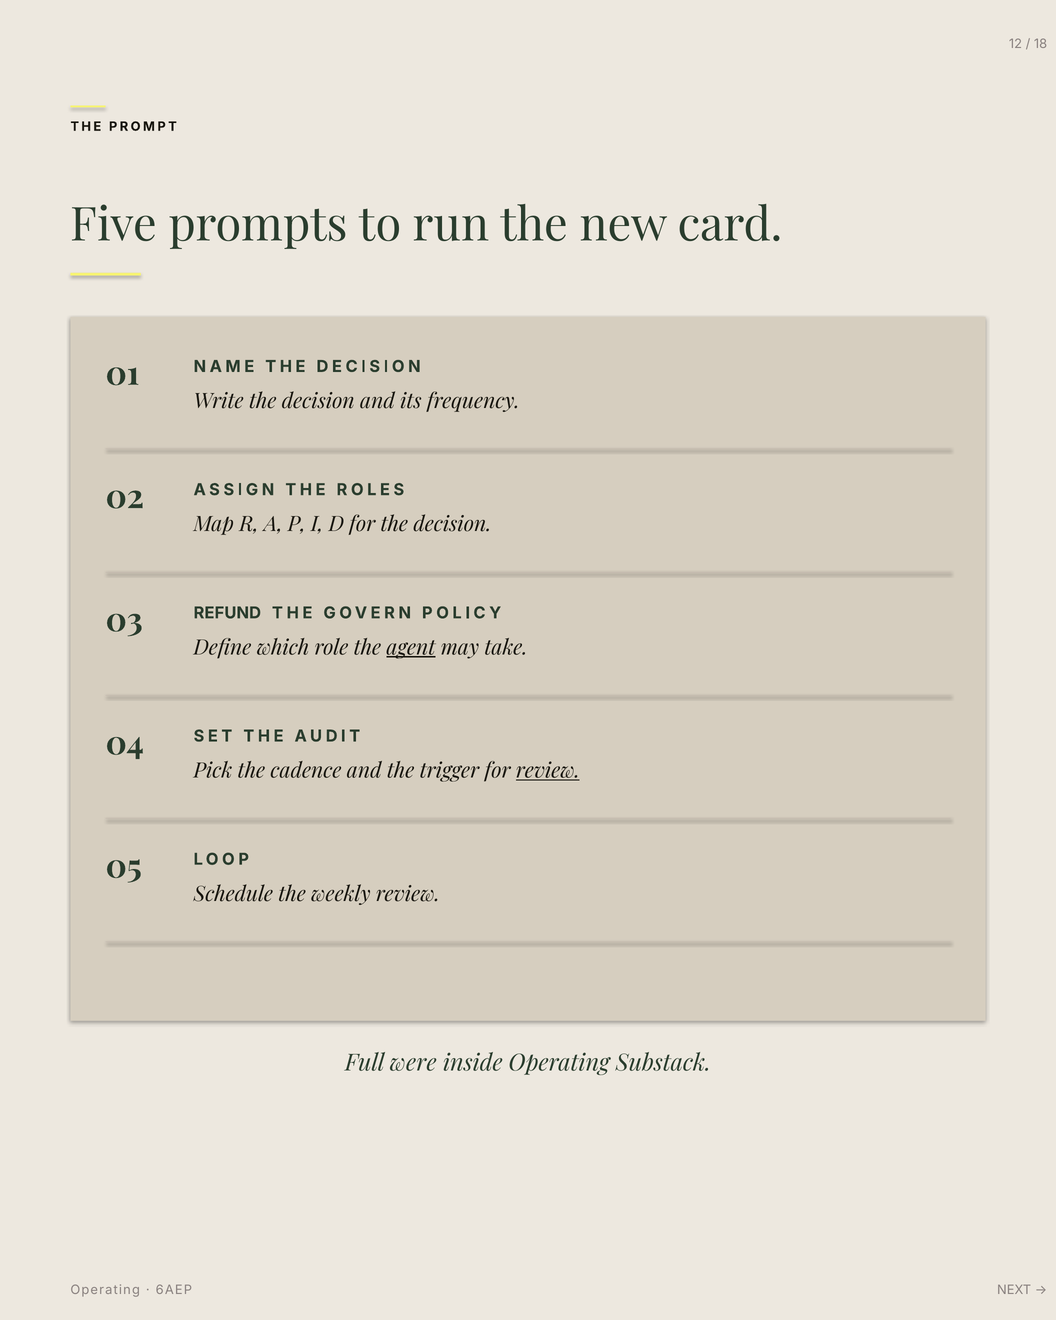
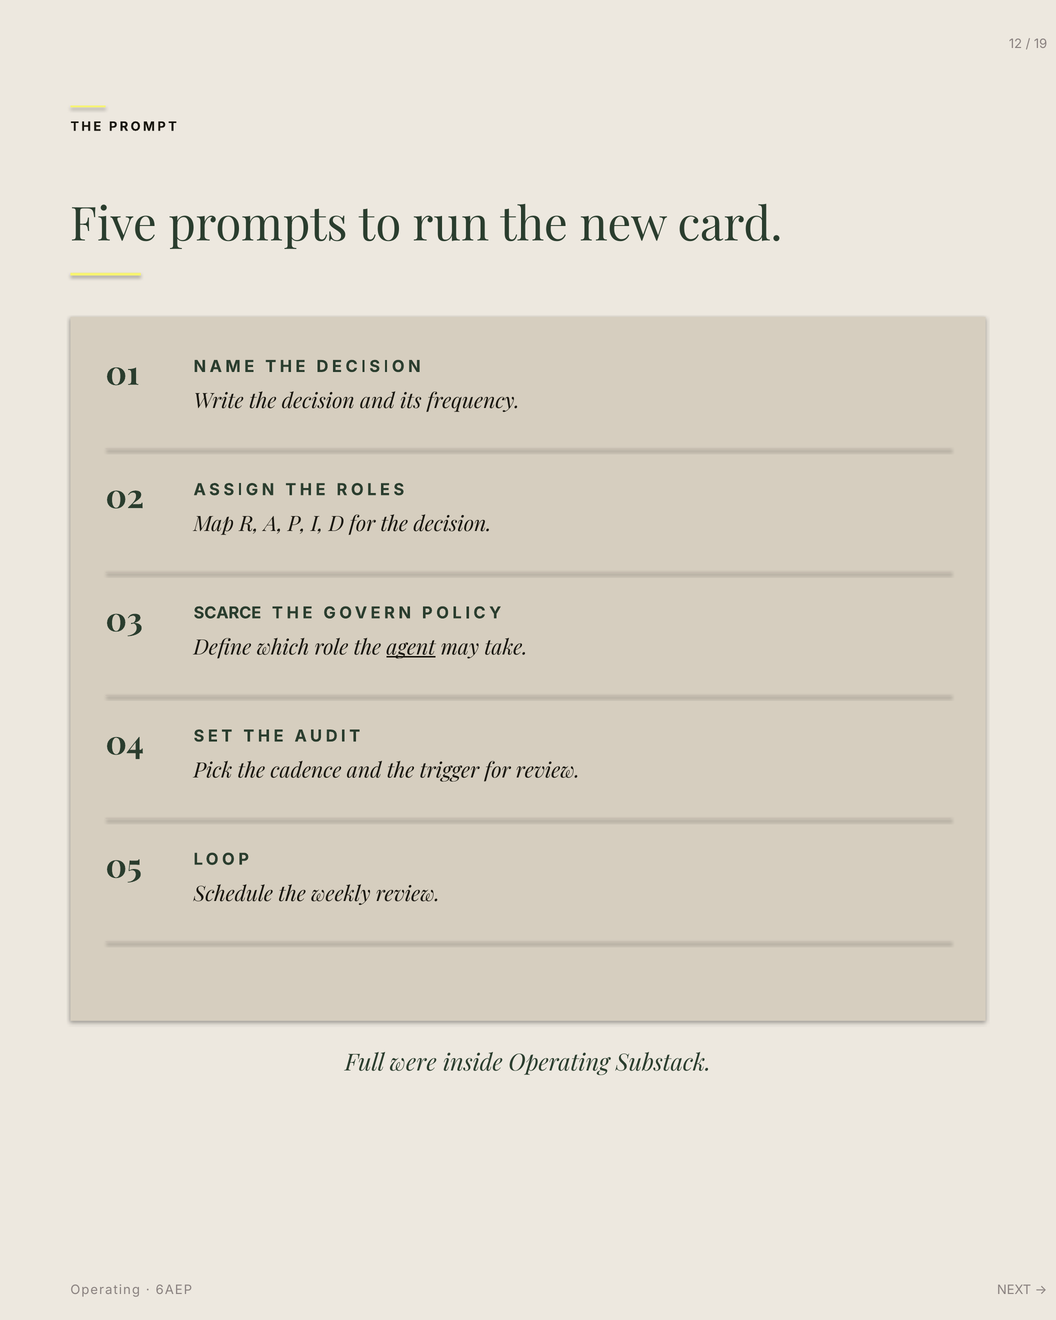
18: 18 -> 19 (1041, 44)
REFUND: REFUND -> SCARCE (227, 613)
review underline: present -> none (548, 771)
